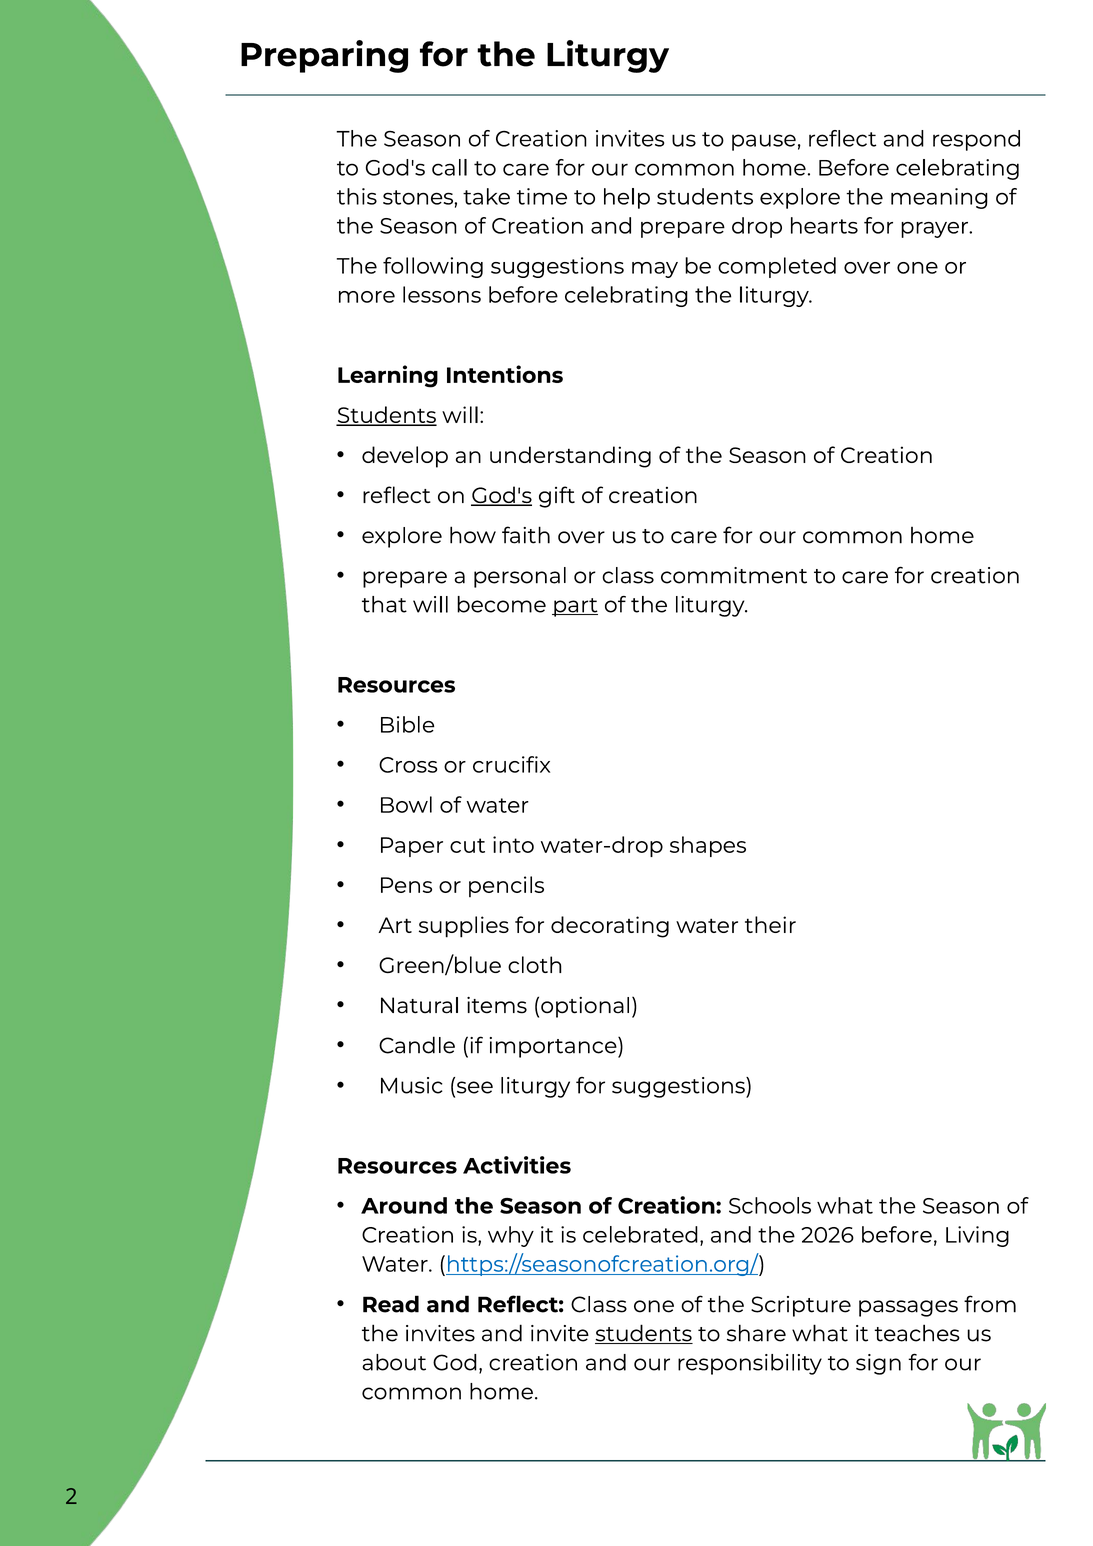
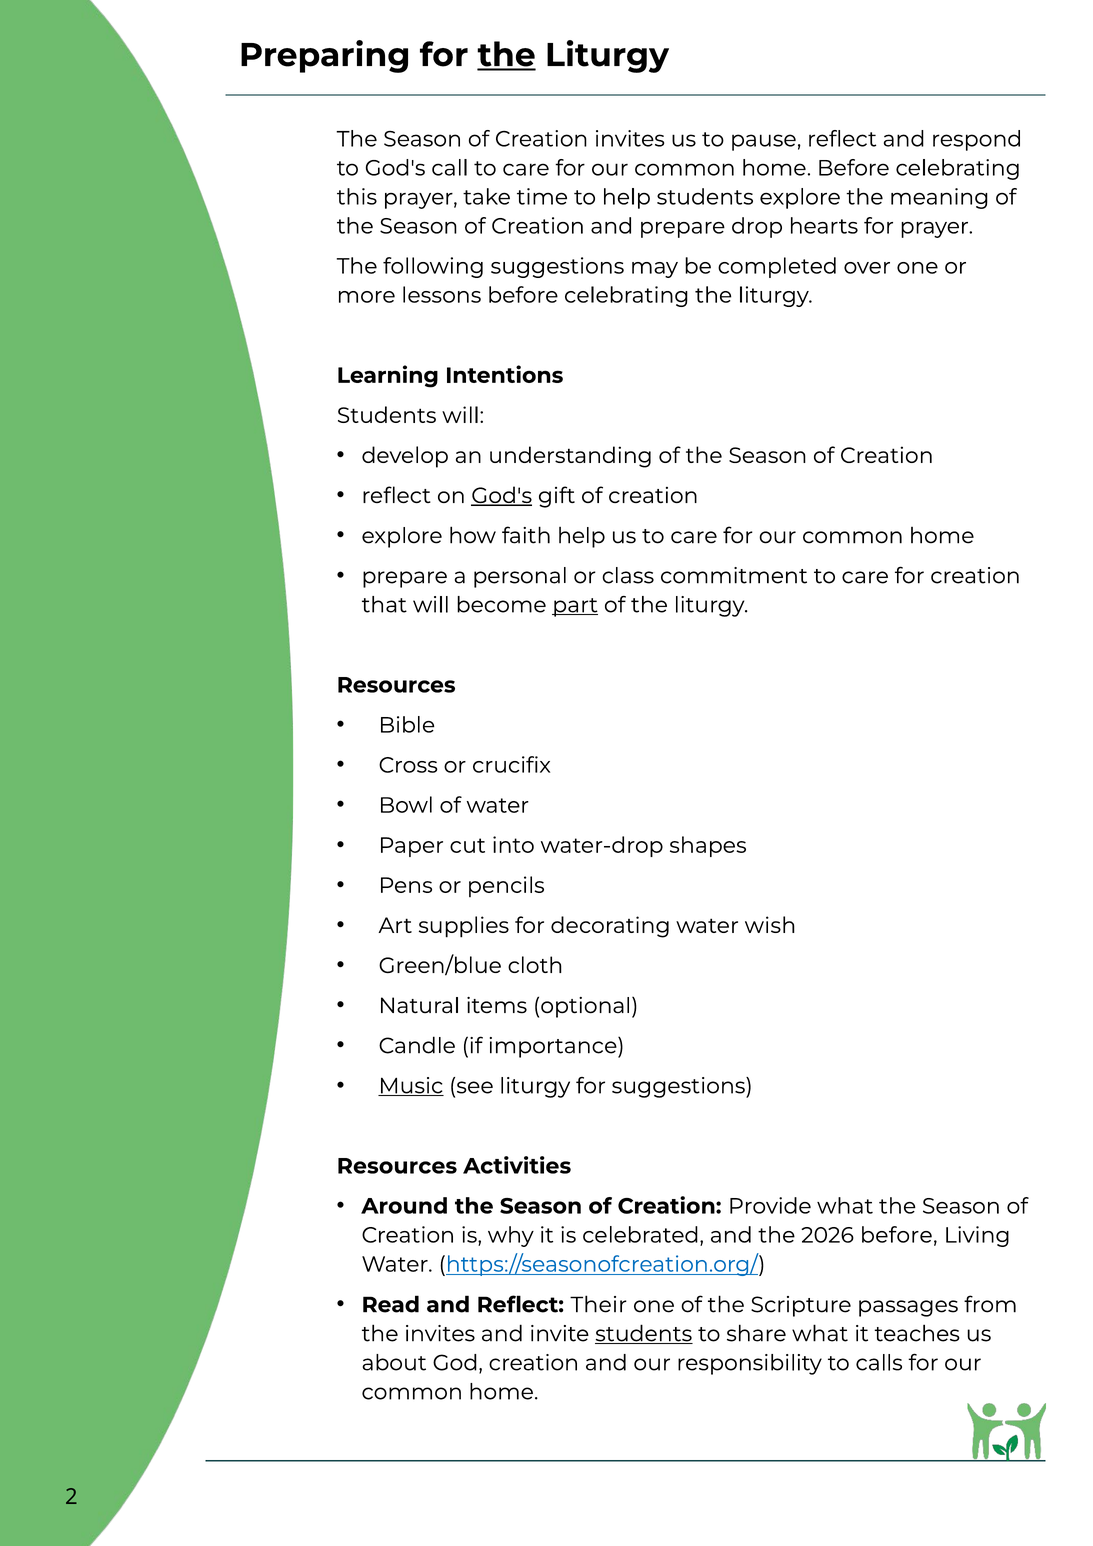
the underline: none -> present (507, 55)
this stones: stones -> prayer (420, 197)
Students underline: present -> none (387, 415)
faith over: over -> help (581, 536)
their: their -> wish (770, 925)
Music underline: none -> present (411, 1086)
Schools: Schools -> Provide (770, 1206)
Reflect Class: Class -> Their (599, 1304)
sign: sign -> calls (879, 1363)
